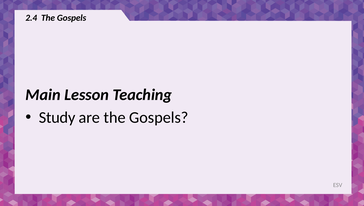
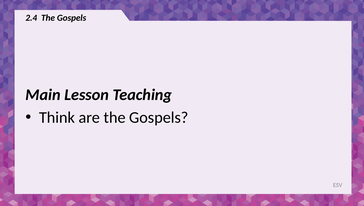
Study: Study -> Think (57, 117)
